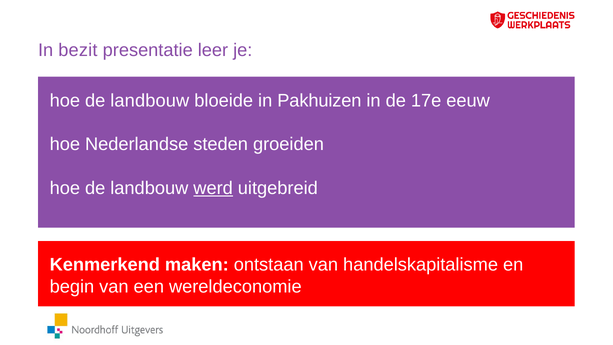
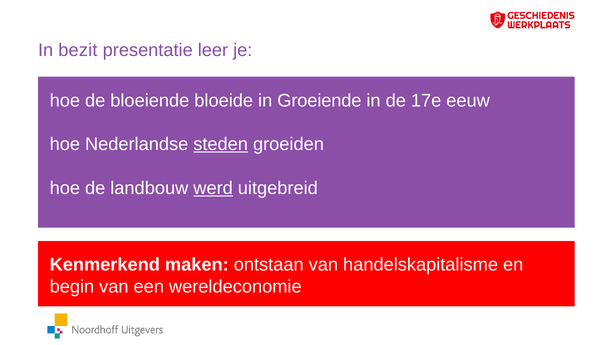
landbouw: landbouw -> bloeiende (150, 100)
Pakhuizen: Pakhuizen -> Groeiende (319, 100)
steden underline: none -> present (221, 144)
